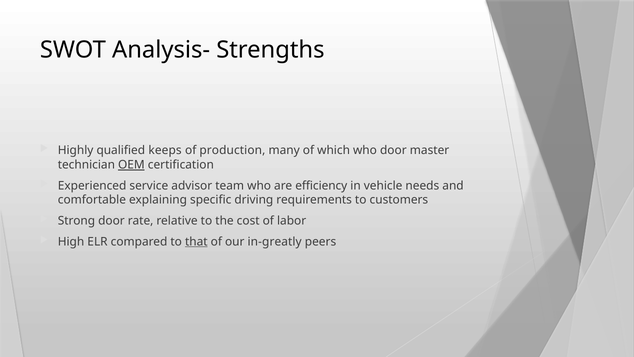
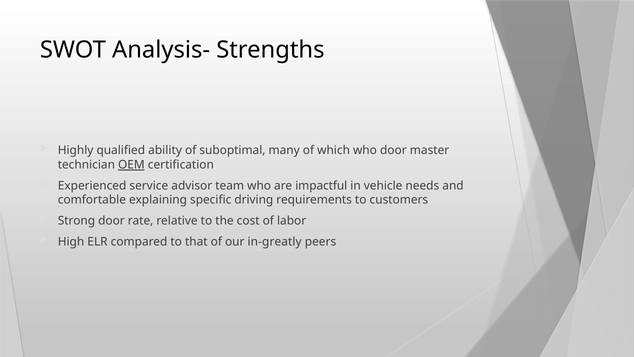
keeps: keeps -> ability (165, 150)
production: production -> suboptimal (232, 150)
efficiency: efficiency -> impactful (321, 185)
that underline: present -> none (196, 242)
